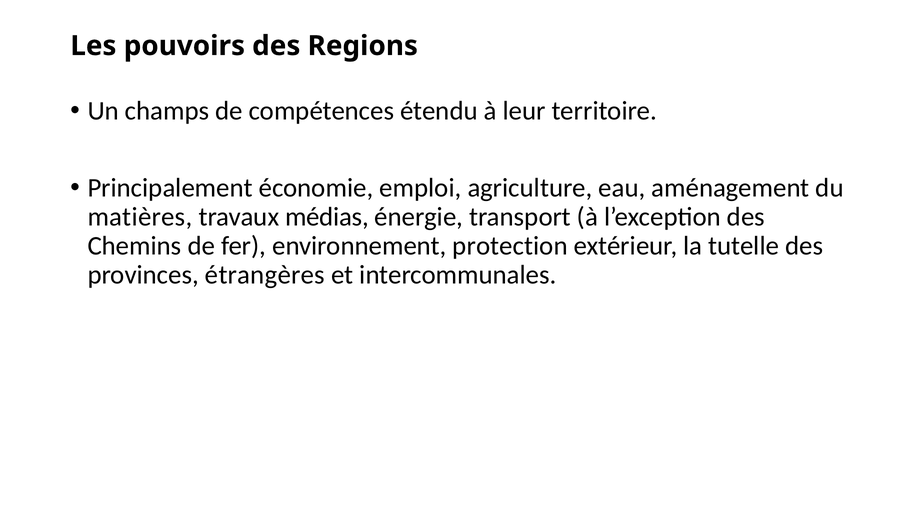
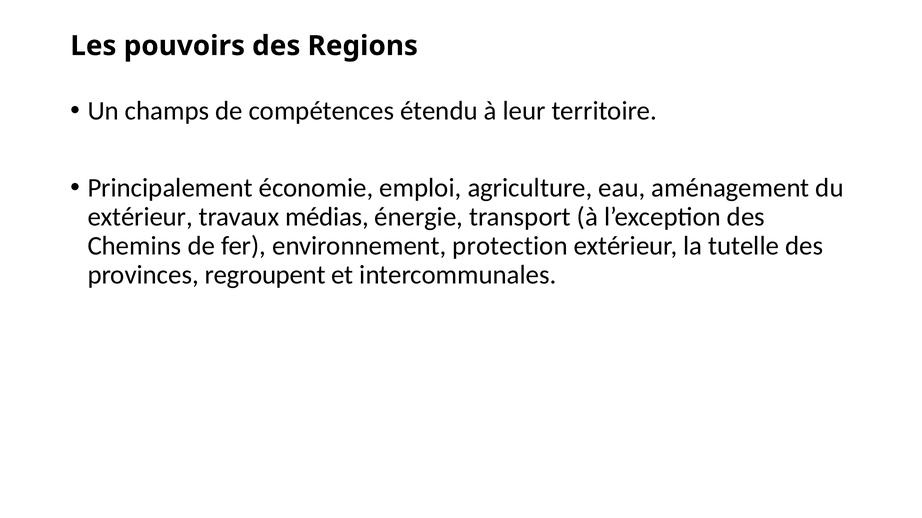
matières: matières -> extérieur (140, 217)
étrangères: étrangères -> regroupent (265, 275)
